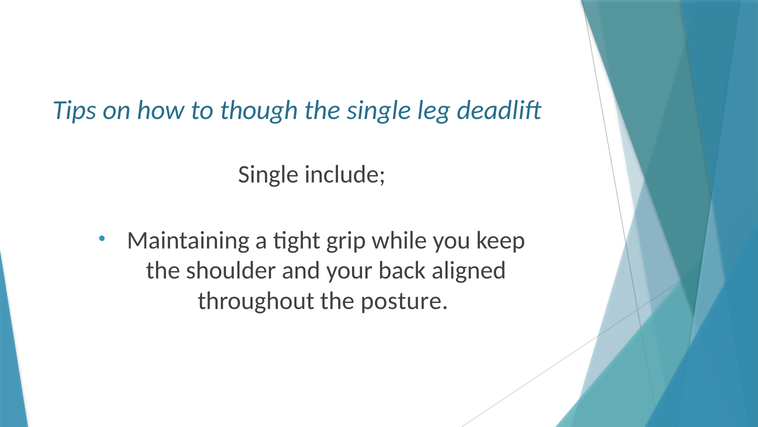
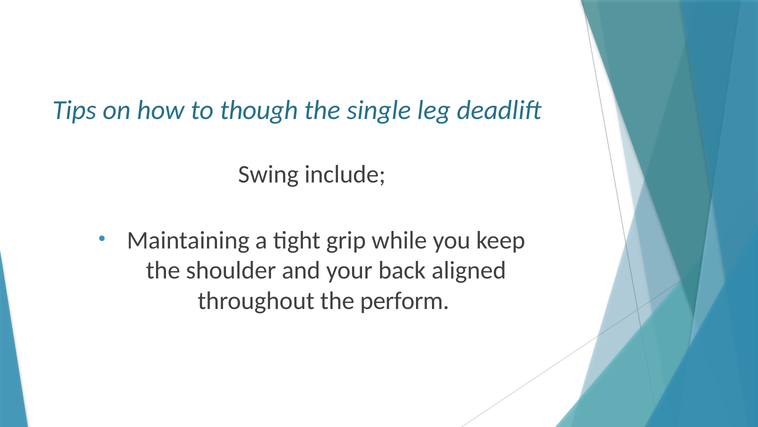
Single: Single -> Swing (268, 174)
posture: posture -> perform (405, 300)
